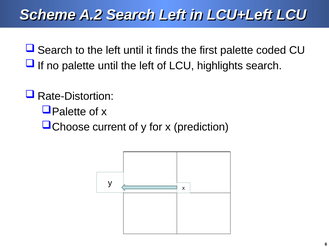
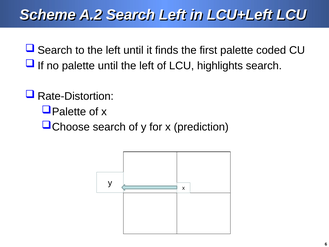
current: current -> search (109, 127)
